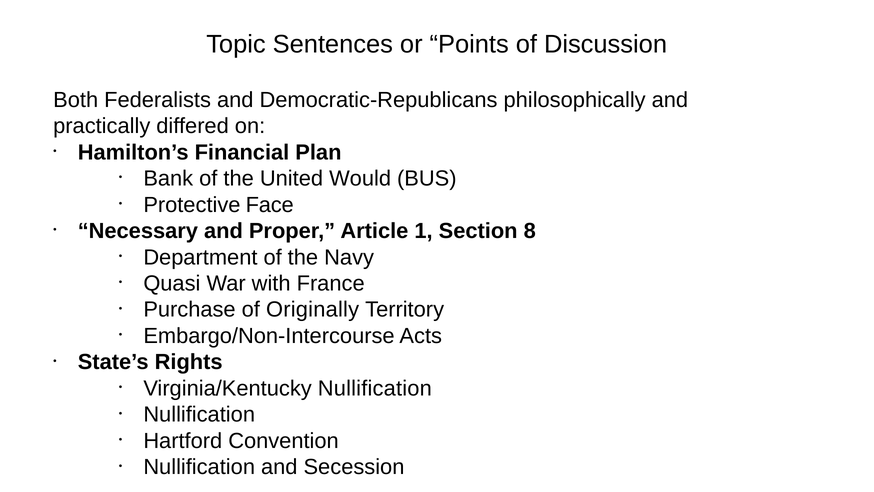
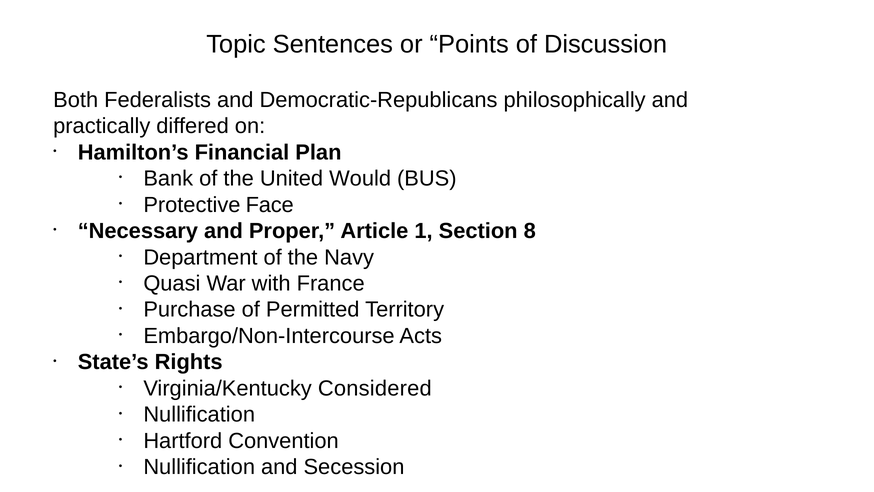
Originally: Originally -> Permitted (313, 310)
Virginia/Kentucky Nullification: Nullification -> Considered (375, 388)
